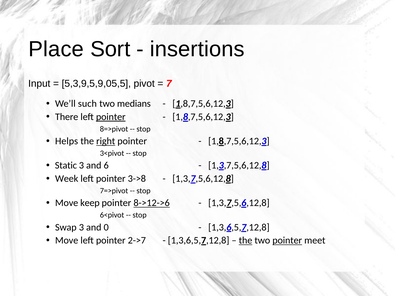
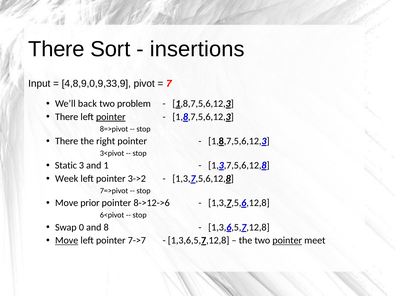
Place: Place -> There (56, 49)
5,3,9,5,9,05,5: 5,3,9,5,9,05,5 -> 4,8,9,0,9,33,9 (96, 84)
such: such -> back (87, 104)
medians: medians -> problem (134, 104)
Helps: Helps -> There (67, 141)
right underline: present -> none (106, 141)
6: 6 -> 1 (106, 166)
3->8: 3->8 -> 3->2 (137, 179)
keep: keep -> prior (90, 203)
8->12->6 underline: present -> none (152, 203)
Swap 3: 3 -> 0 (81, 227)
0: 0 -> 8 (106, 227)
Move underline: none -> present (67, 241)
2->7: 2->7 -> 7->7 (137, 241)
the underline: present -> none (246, 241)
